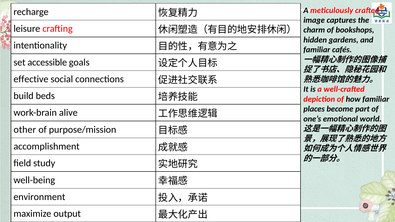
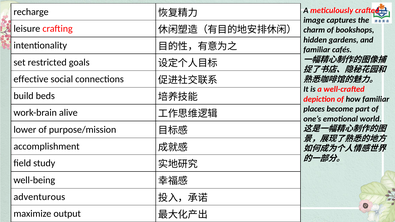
accessible: accessible -> restricted (47, 62)
other: other -> lower (25, 130)
environment: environment -> adventurous (39, 197)
